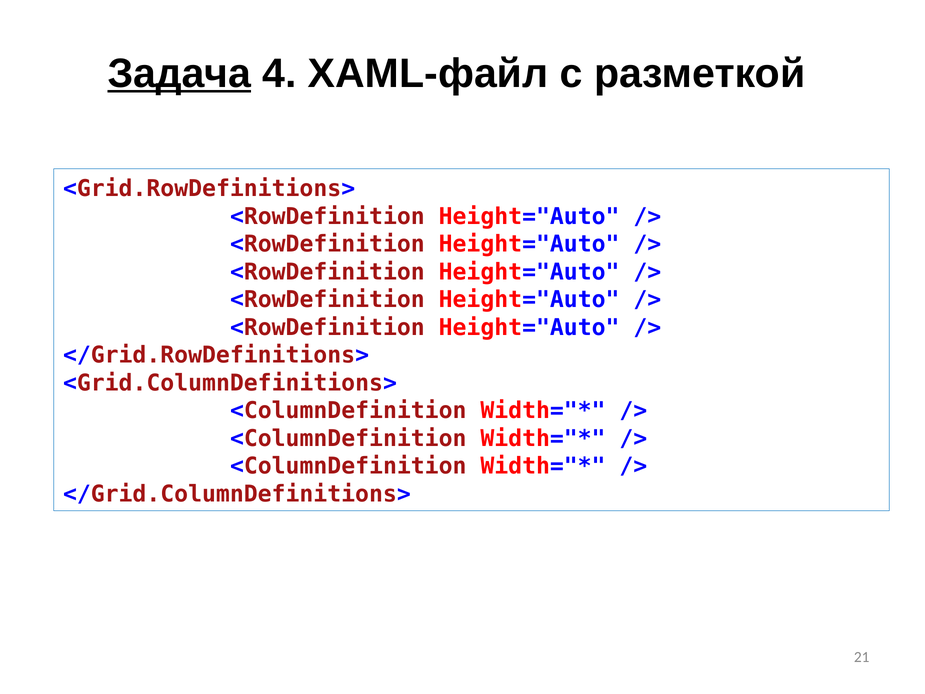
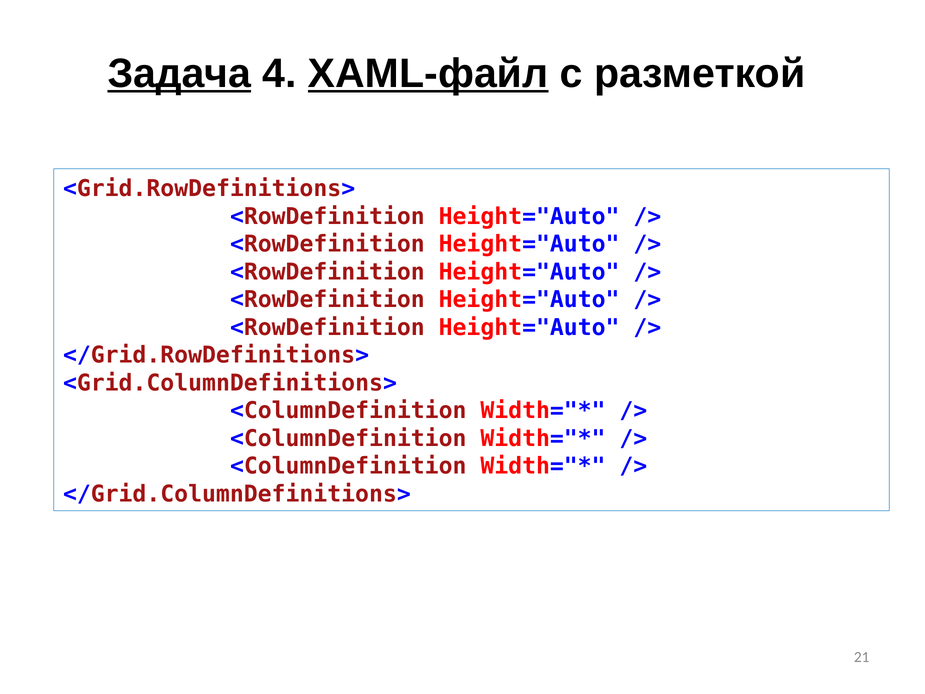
XAML-файл underline: none -> present (428, 74)
